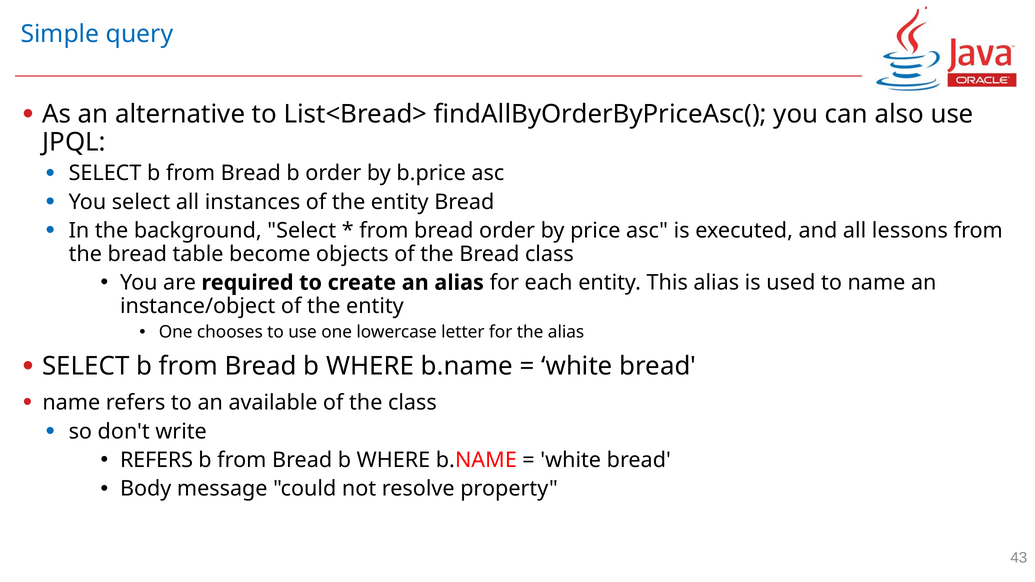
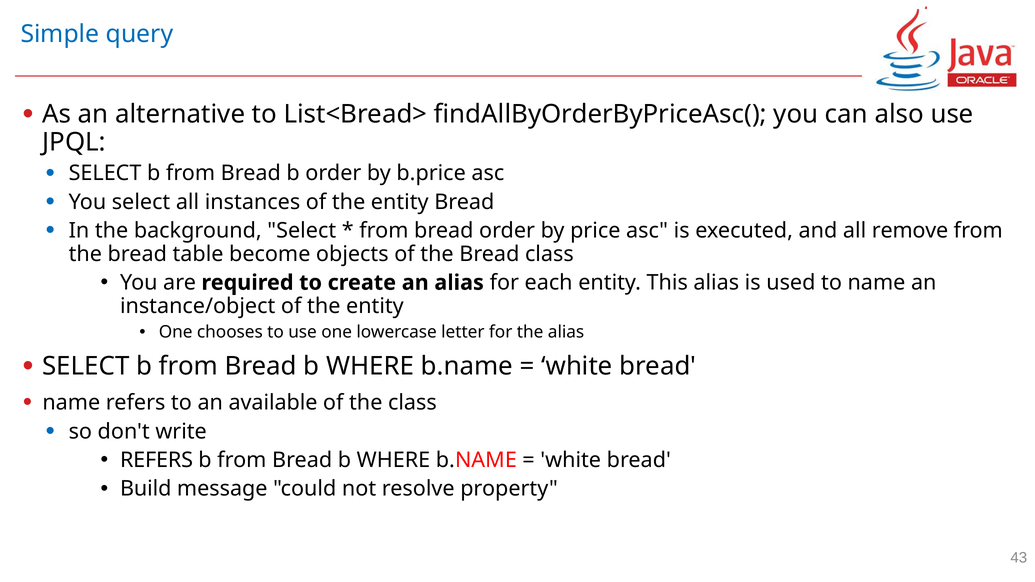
lessons: lessons -> remove (910, 231)
Body: Body -> Build (146, 489)
